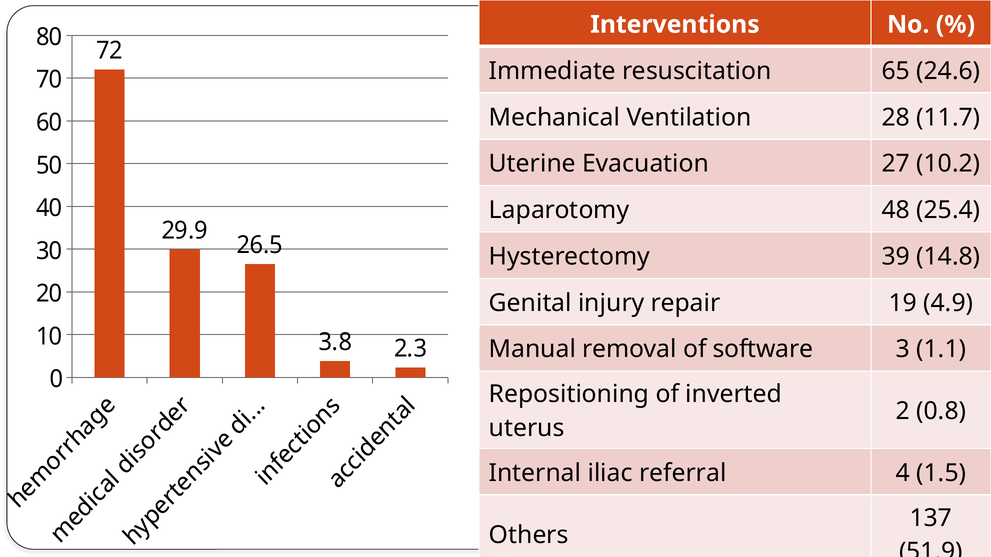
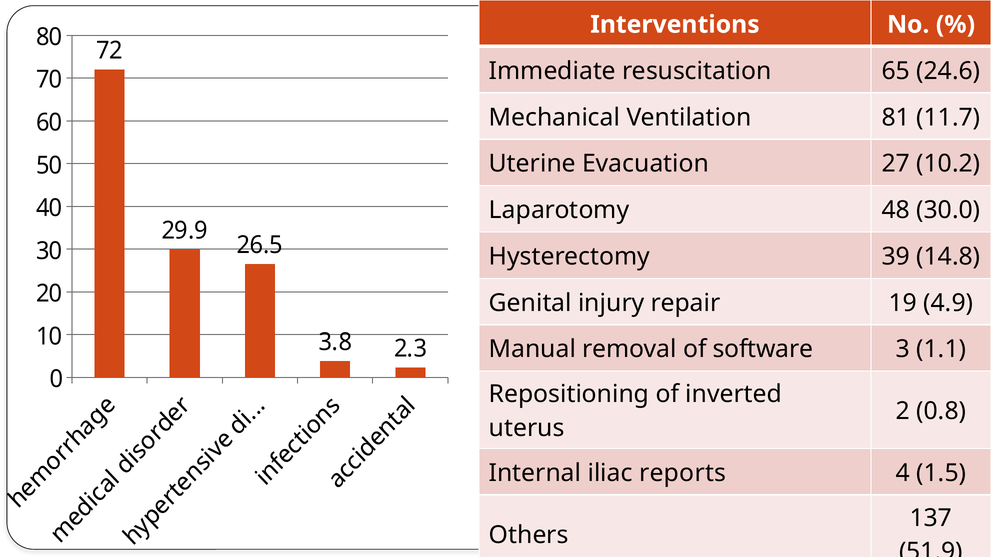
28: 28 -> 81 (896, 117)
25.4: 25.4 -> 30.0 (948, 210)
referral: referral -> reports (683, 473)
